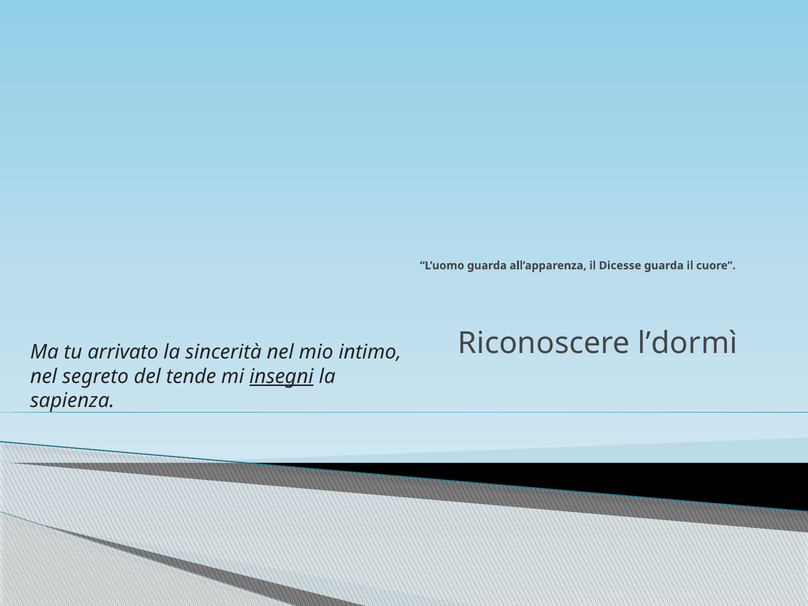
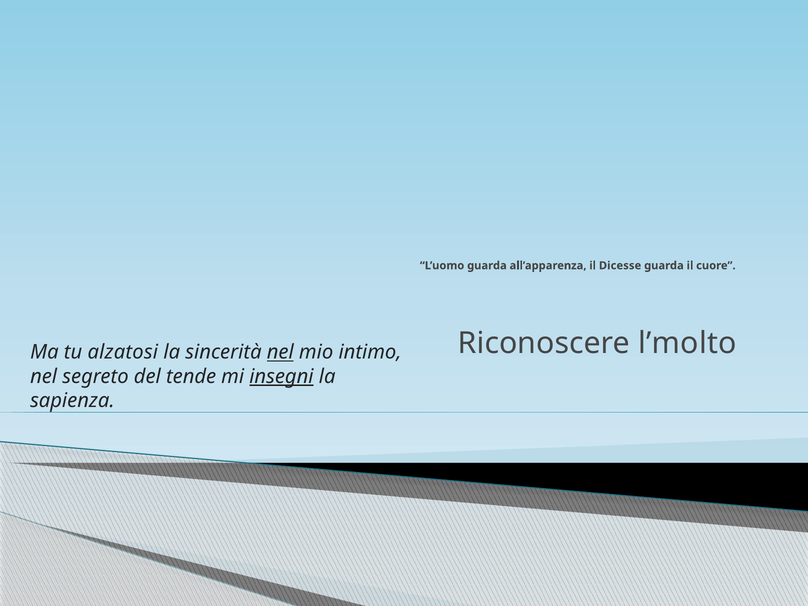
l’dormì: l’dormì -> l’molto (687, 343)
arrivato: arrivato -> alzatosi (123, 352)
nel underline: none -> present (280, 352)
